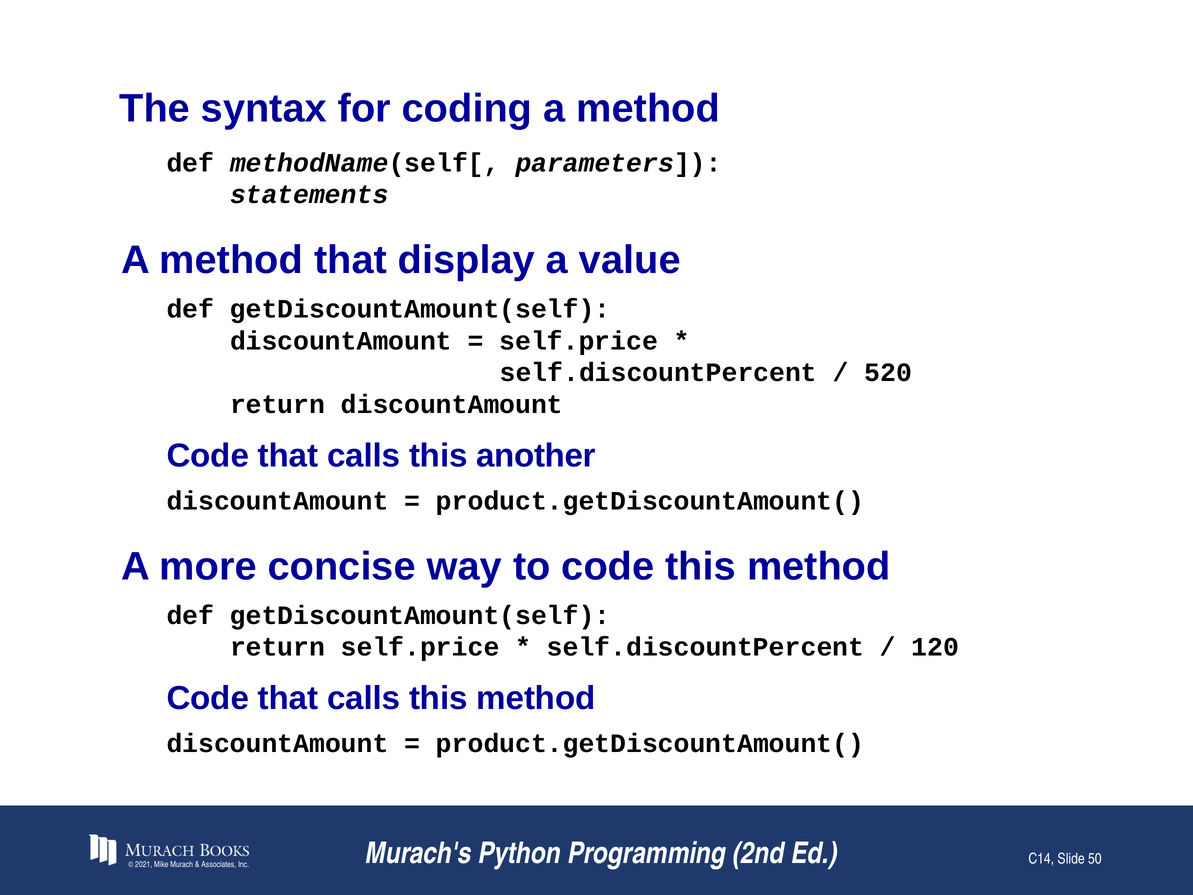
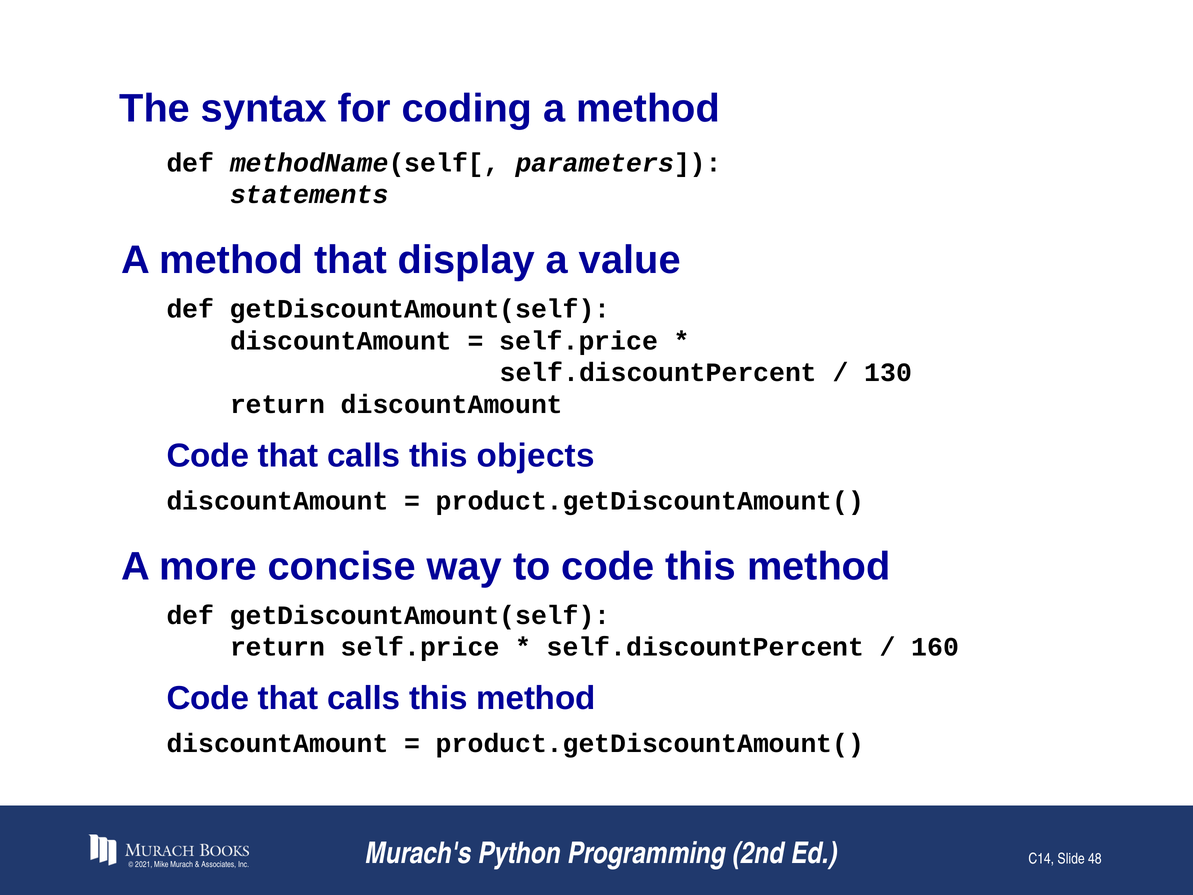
520: 520 -> 130 (888, 373)
another: another -> objects (536, 456)
120: 120 -> 160 (935, 647)
50: 50 -> 48 (1095, 858)
